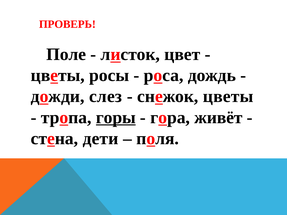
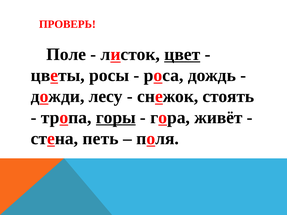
цвет underline: none -> present (182, 54)
слез: слез -> лесу (106, 97)
снежок цветы: цветы -> стоять (228, 97)
дети: дети -> петь (101, 139)
